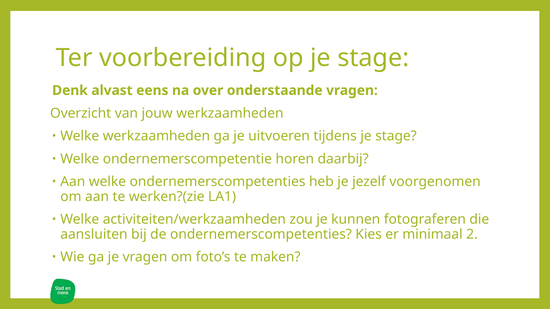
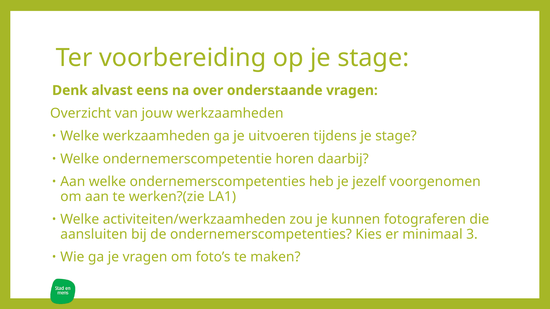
2: 2 -> 3 (472, 235)
